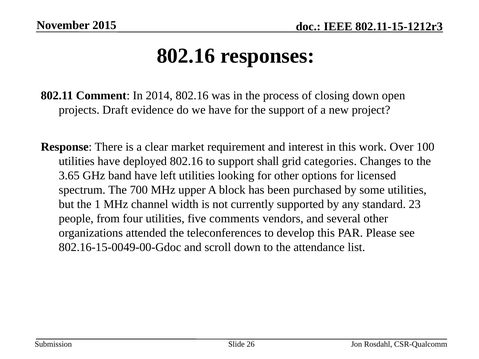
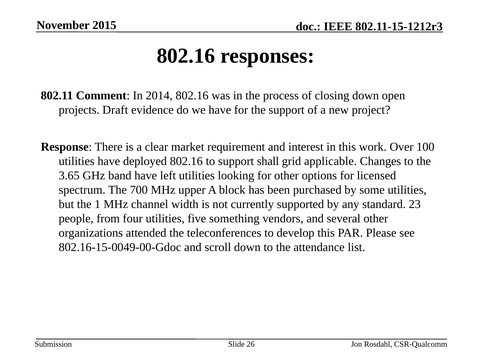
categories: categories -> applicable (330, 161)
comments: comments -> something (234, 219)
